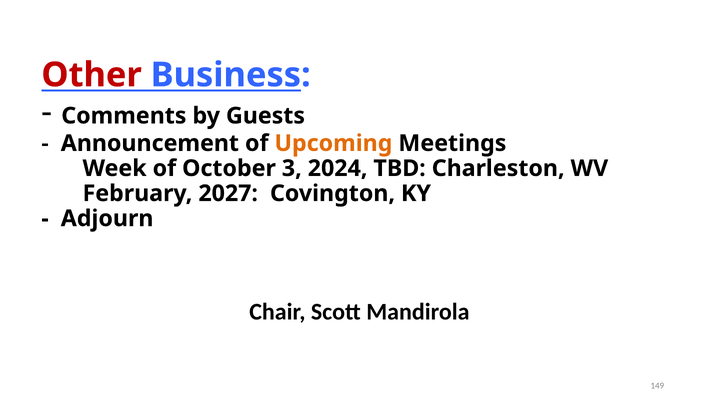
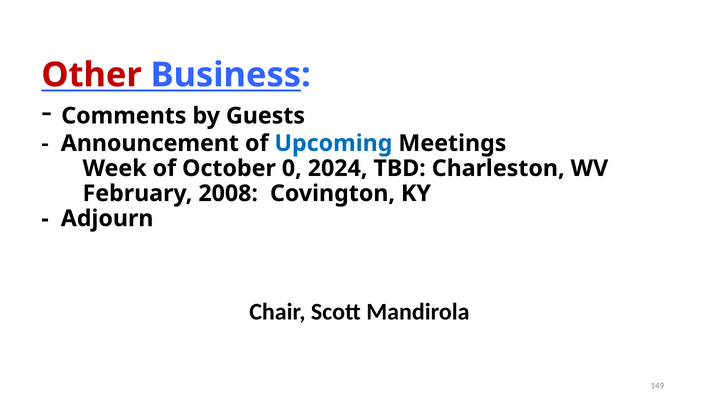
Upcoming colour: orange -> blue (333, 143)
3: 3 -> 0 (292, 169)
2027: 2027 -> 2008 (228, 194)
